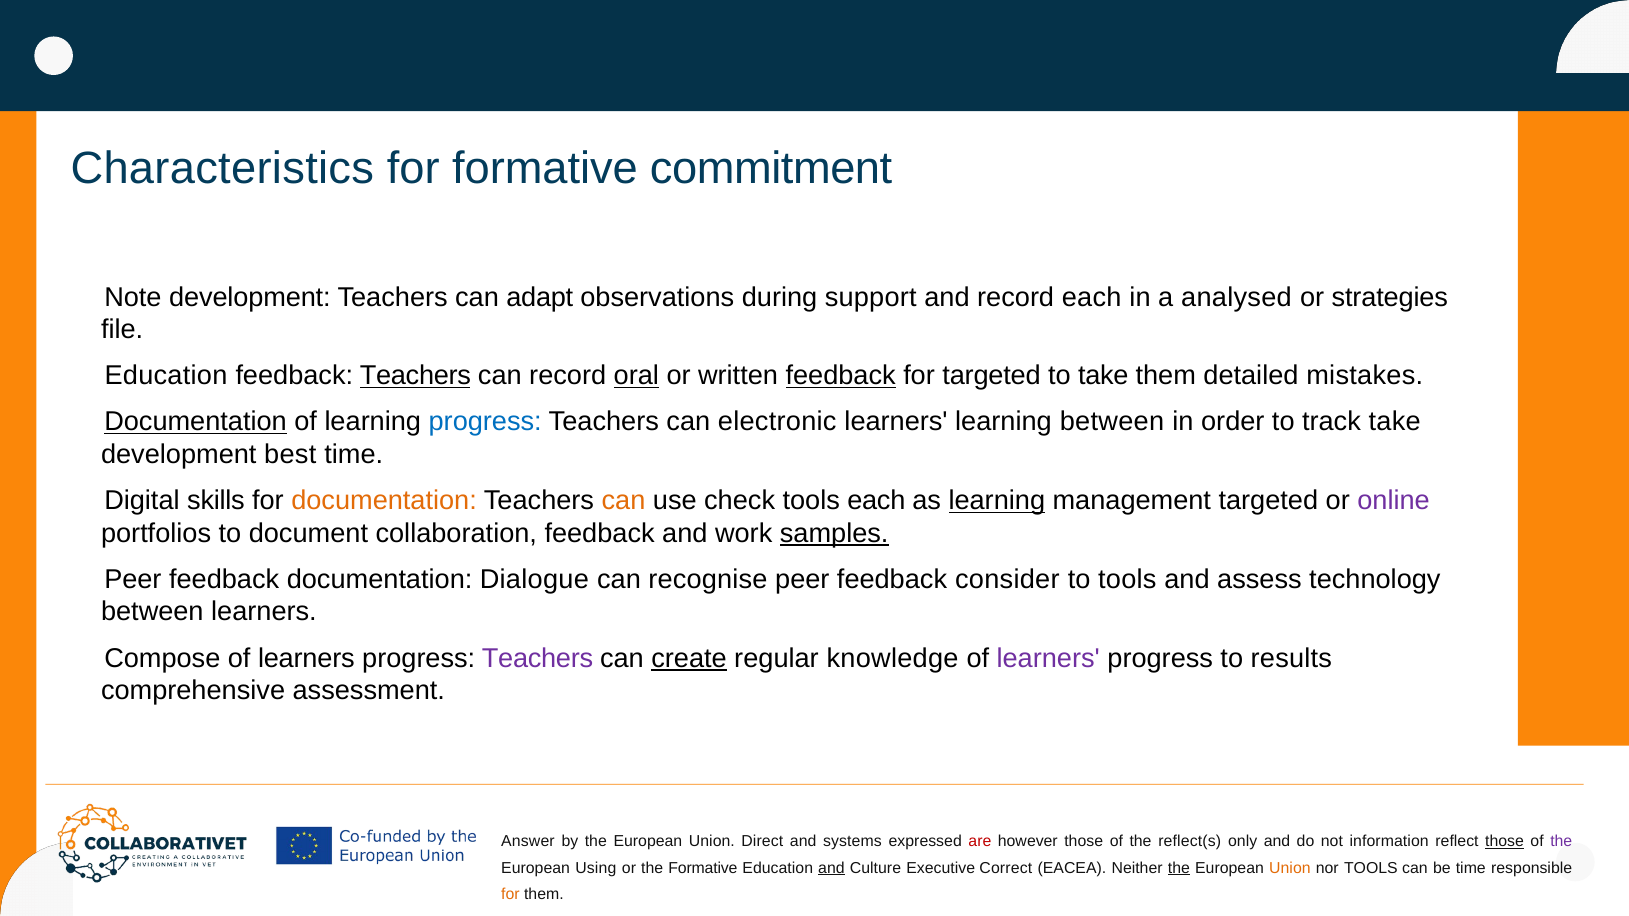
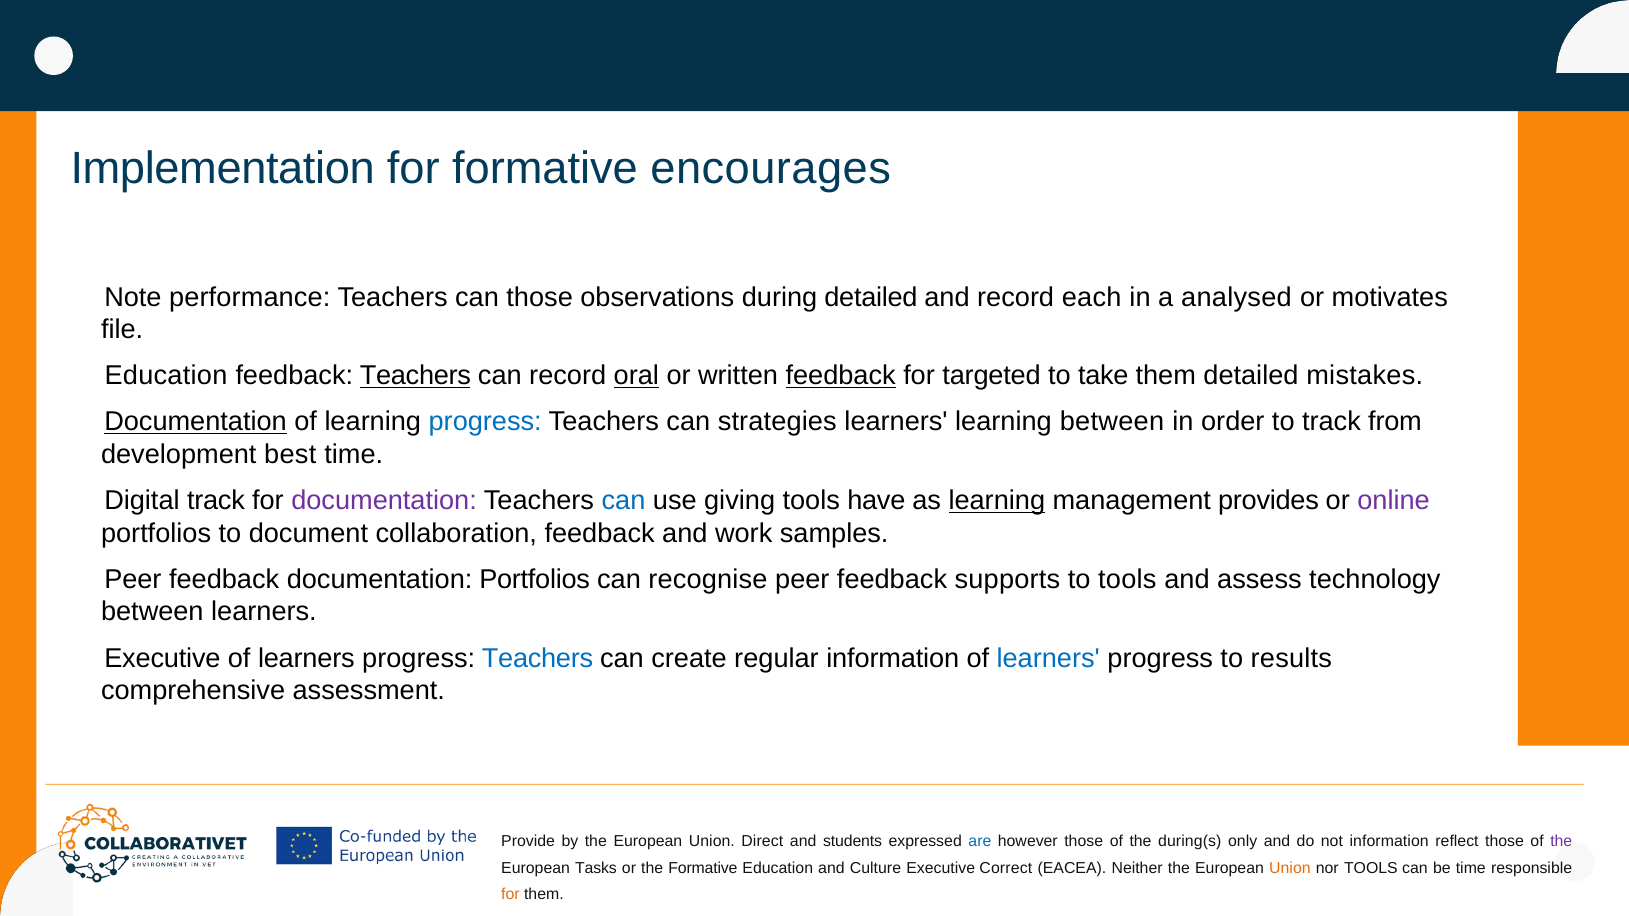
Characteristics: Characteristics -> Implementation (223, 168)
commitment: commitment -> encourages (771, 168)
Note development: development -> performance (250, 297)
can adapt: adapt -> those (540, 297)
during support: support -> detailed (871, 297)
strategies: strategies -> motivates (1390, 297)
electronic: electronic -> strategies (777, 422)
track take: take -> from (1395, 422)
Digital skills: skills -> track (216, 501)
documentation colour: orange -> purple (384, 501)
can colour: orange -> blue (623, 501)
check: check -> giving (740, 501)
tools each: each -> have (876, 501)
management targeted: targeted -> provides (1269, 501)
samples underline: present -> none (834, 533)
documentation Dialogue: Dialogue -> Portfolios (535, 580)
consider: consider -> supports (1007, 580)
Compose: Compose -> Executive (162, 658)
Teachers colour: purple -> blue (538, 658)
create underline: present -> none (689, 658)
regular knowledge: knowledge -> information (893, 658)
learners colour: purple -> blue (1048, 658)
Answer: Answer -> Provide (528, 842)
systems: systems -> students (853, 842)
are colour: red -> blue (980, 842)
reflect(s: reflect(s -> during(s (1190, 842)
those underline: present -> none (1505, 842)
Using: Using -> Tasks (596, 868)
and underline: present -> none (831, 868)
the underline: present -> none (1179, 868)
